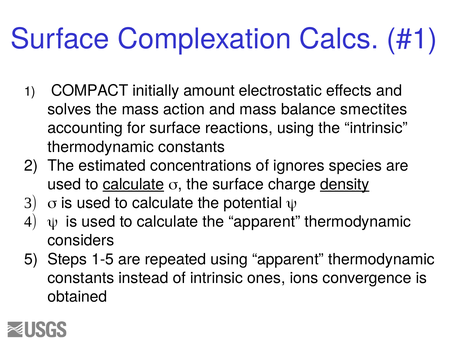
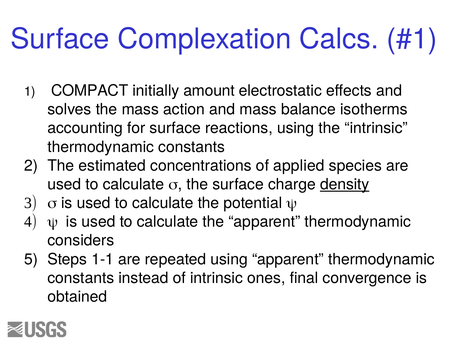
smectites: smectites -> isotherms (374, 109)
ignores: ignores -> applied (299, 166)
calculate underline: present -> none (133, 184)
1-5: 1-5 -> 1-1 (103, 259)
ions: ions -> final (304, 278)
